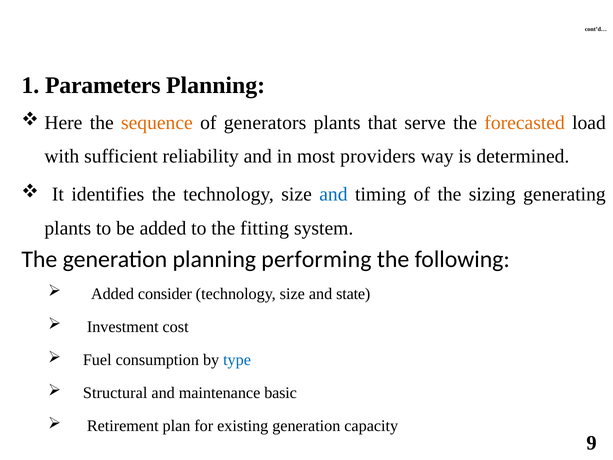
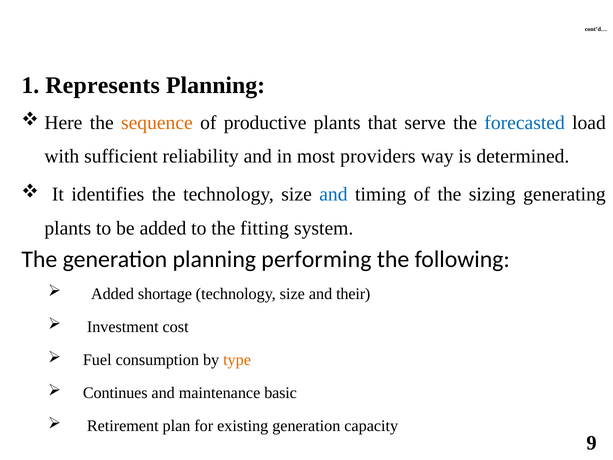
Parameters: Parameters -> Represents (103, 85)
generators: generators -> productive (265, 123)
forecasted colour: orange -> blue (525, 123)
consider: consider -> shortage (165, 294)
state: state -> their (353, 294)
type colour: blue -> orange (237, 360)
Structural: Structural -> Continues (115, 393)
